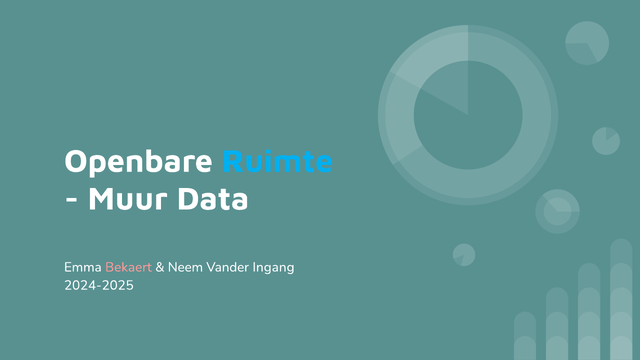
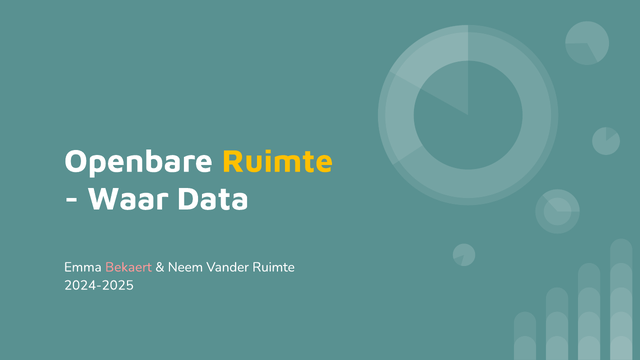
Ruimte colour: light blue -> yellow (277, 161)
Muur: Muur -> Waar (128, 199)
Vander Ingang: Ingang -> Ruimte (274, 267)
